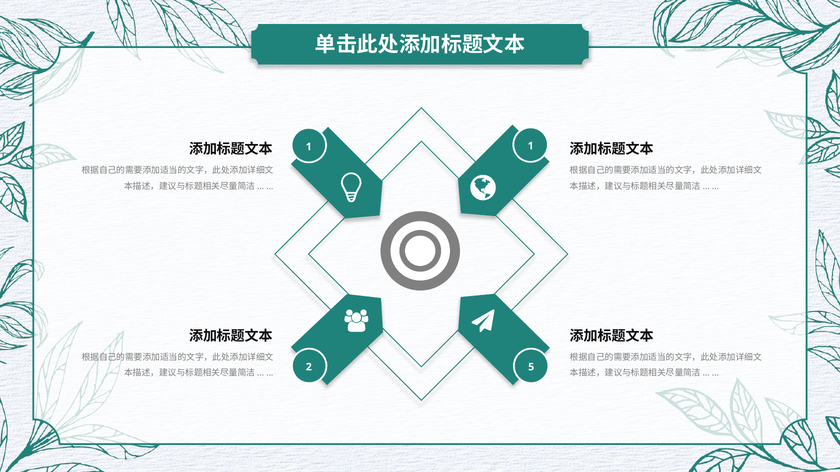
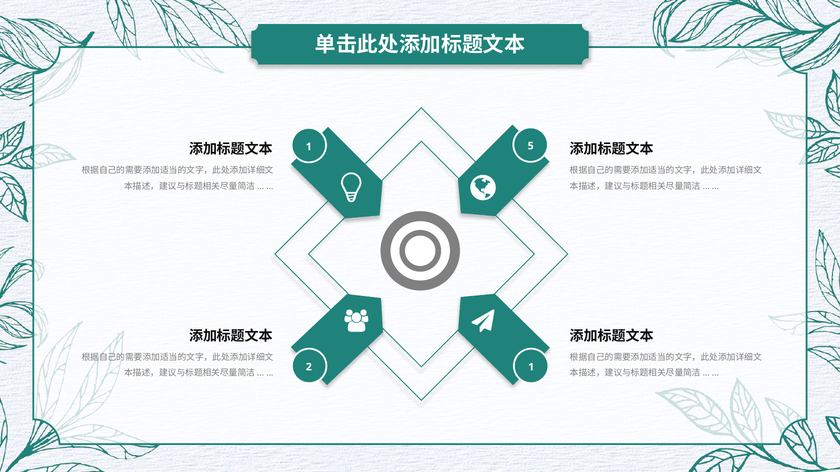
1 1: 1 -> 5 (531, 146)
2 5: 5 -> 1 (531, 367)
